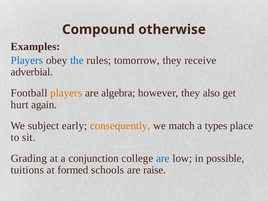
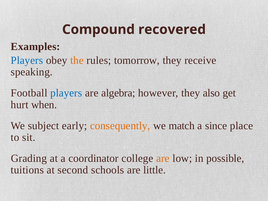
otherwise: otherwise -> recovered (172, 30)
the colour: blue -> orange (77, 60)
adverbial: adverbial -> speaking (32, 72)
players colour: orange -> blue (66, 93)
again: again -> when (44, 105)
types: types -> since (216, 126)
conjunction: conjunction -> coordinator (94, 158)
are colour: blue -> orange (163, 158)
formed: formed -> second (73, 170)
raise: raise -> little (155, 170)
